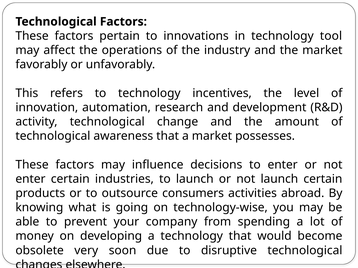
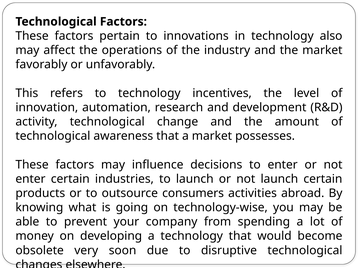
tool: tool -> also (331, 36)
